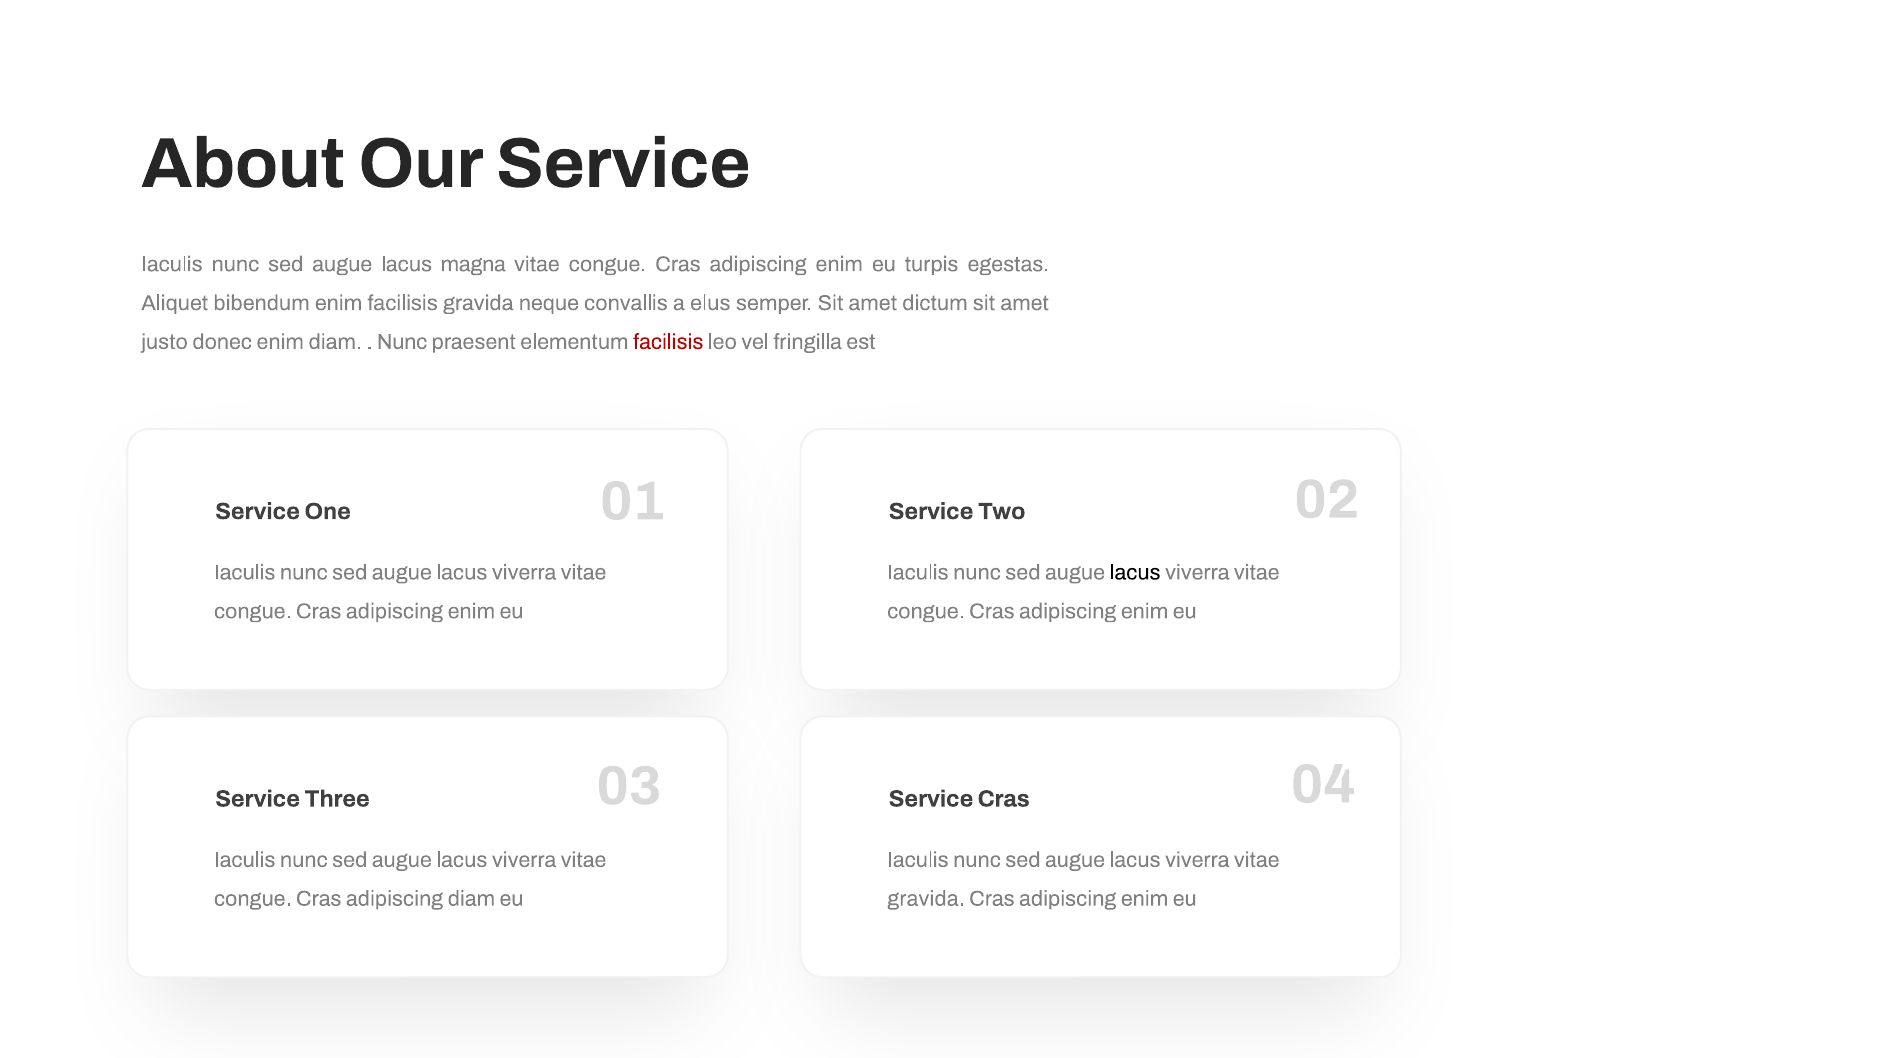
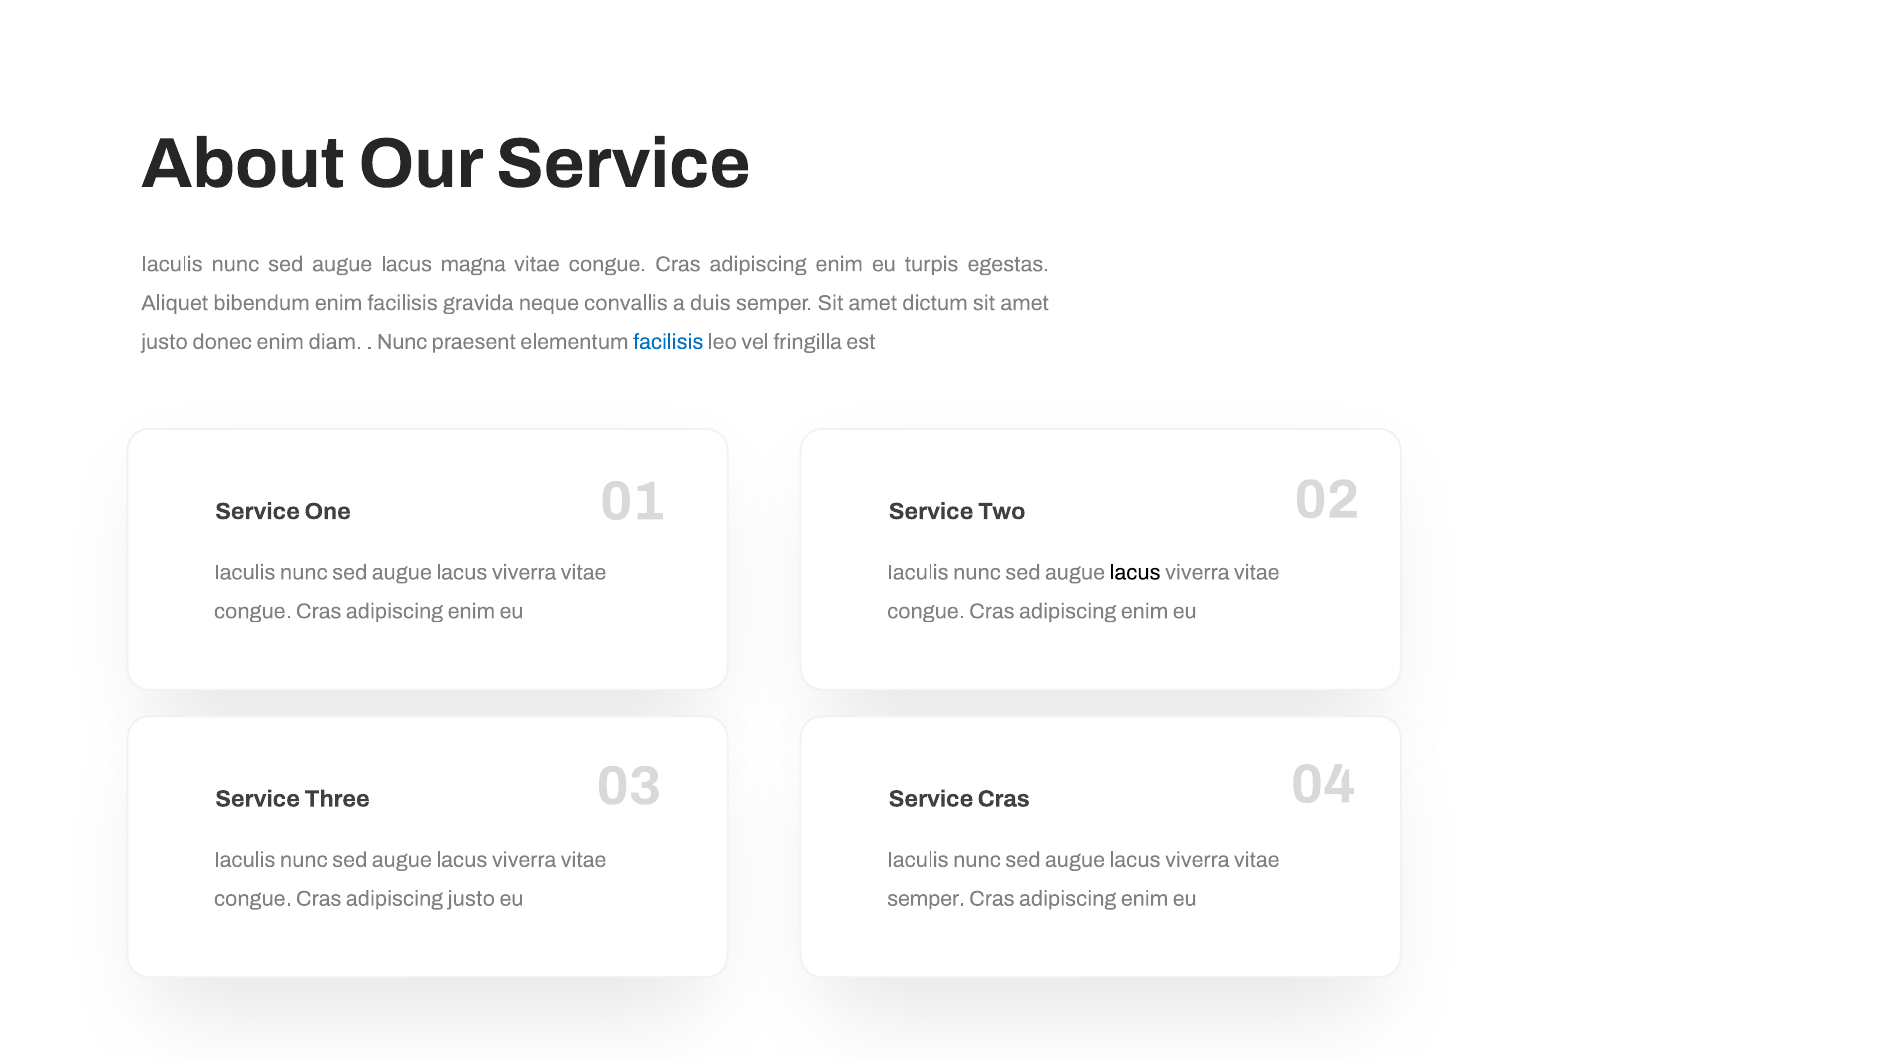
elus: elus -> duis (710, 303)
facilisis colour: red -> blue (668, 342)
adipiscing diam: diam -> justo (471, 898)
gravida: gravida -> semper (926, 898)
